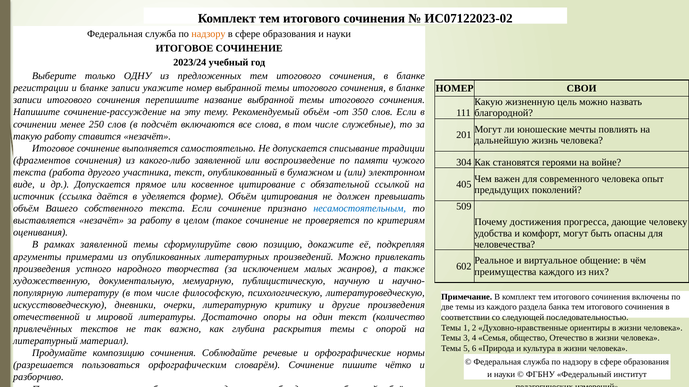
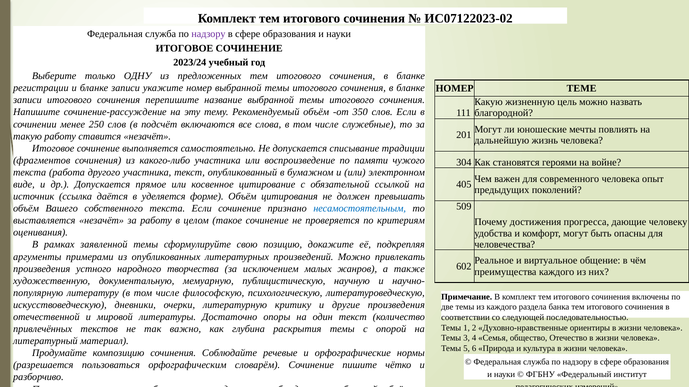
надзору colour: orange -> purple (208, 34)
НОМЕР СВОИ: СВОИ -> ТЕМЕ (582, 88)
какого-либо заявленной: заявленной -> участника (218, 161)
